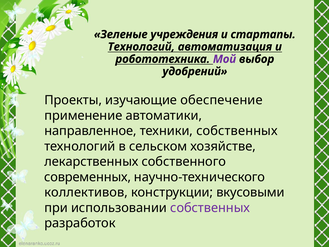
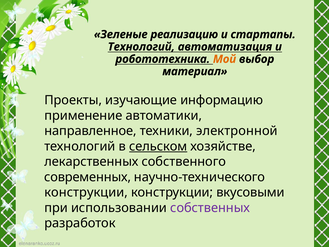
учреждения: учреждения -> реализацию (184, 34)
Мой colour: purple -> orange (225, 59)
удобрений: удобрений -> материал (195, 71)
обеспечение: обеспечение -> информацию (222, 100)
техники собственных: собственных -> электронной (237, 131)
сельском underline: none -> present (158, 146)
коллективов: коллективов -> конструкции (86, 192)
